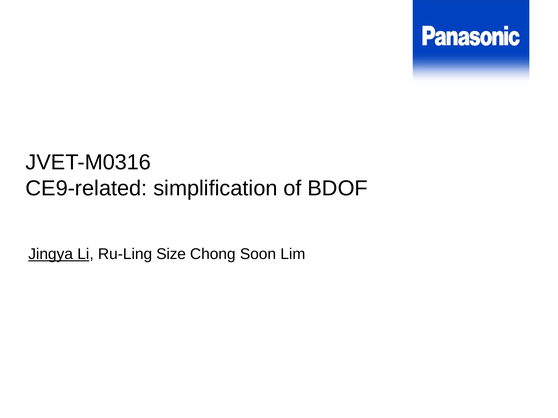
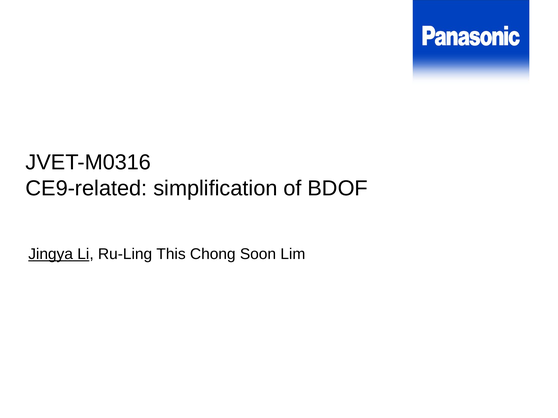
Size: Size -> This (171, 254)
